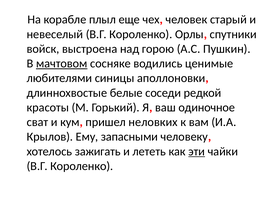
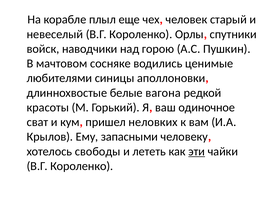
выстроена: выстроена -> наводчики (90, 49)
мачтовом underline: present -> none (62, 63)
соседи: соседи -> вагона (163, 93)
зажигать: зажигать -> свободы (98, 151)
